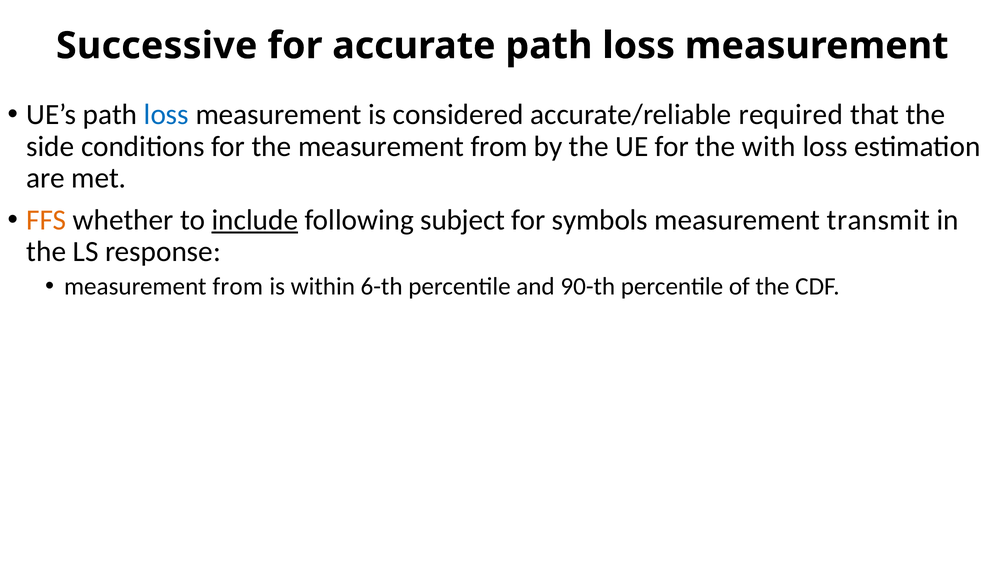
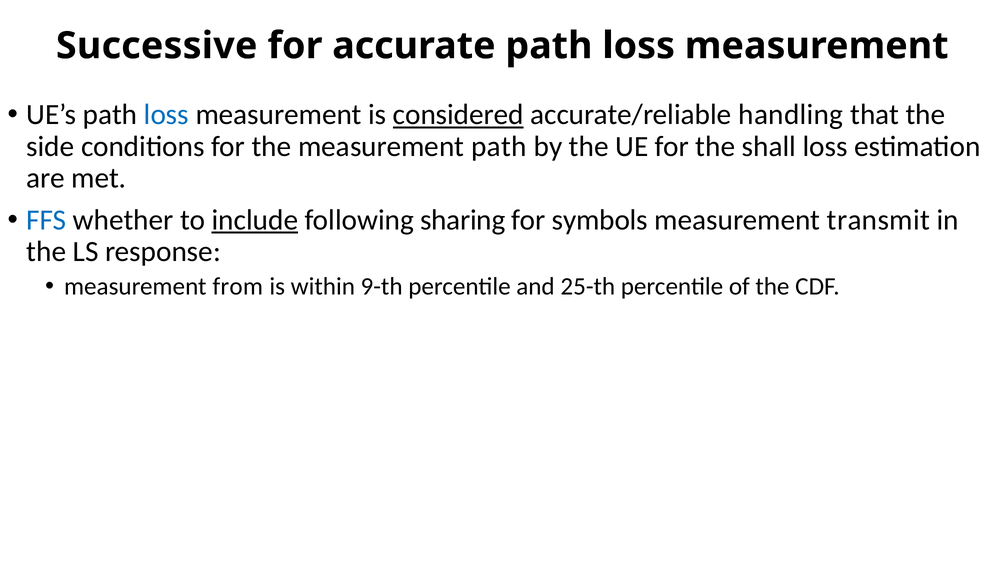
considered underline: none -> present (458, 115)
required: required -> handling (791, 115)
the measurement from: from -> path (499, 146)
with: with -> shall (769, 146)
FFS colour: orange -> blue (46, 220)
subject: subject -> sharing (463, 220)
6-th: 6-th -> 9-th (382, 286)
90-th: 90-th -> 25-th (588, 286)
